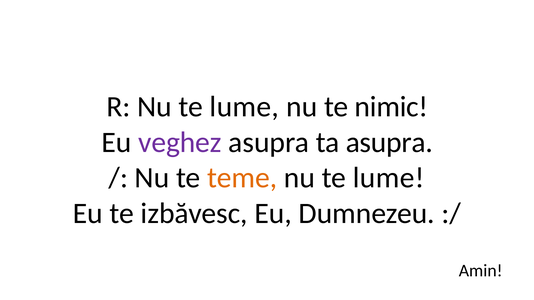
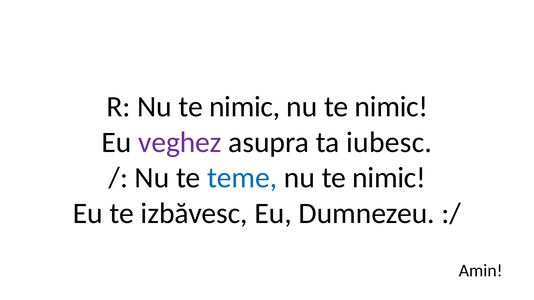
R Nu te lume: lume -> nimic (245, 107)
ta asupra: asupra -> iubesc (389, 142)
teme colour: orange -> blue (242, 178)
lume: lume -> nimic (389, 178)
